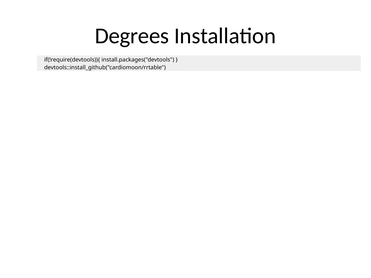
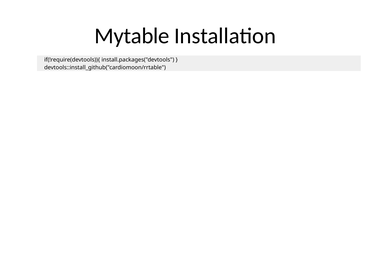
Degrees: Degrees -> Mytable (132, 36)
